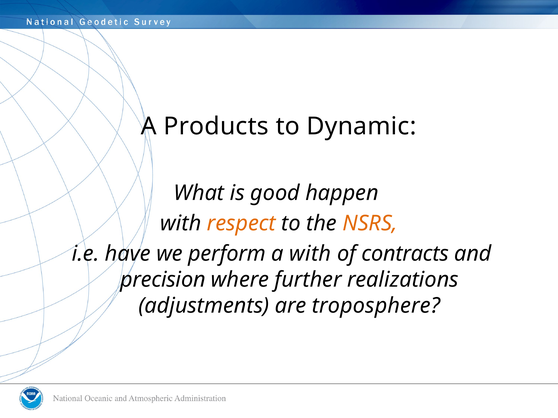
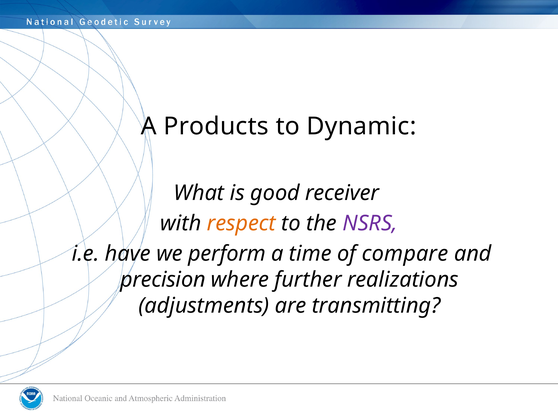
happen: happen -> receiver (342, 193)
NSRS colour: orange -> purple (370, 224)
a with: with -> time (310, 254)
contracts: contracts -> compare (405, 254)
troposphere: troposphere -> transmitting (376, 306)
